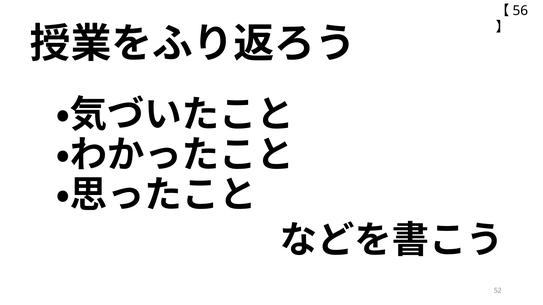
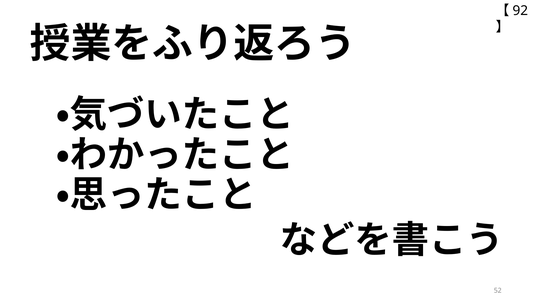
56: 56 -> 92 (520, 11)
